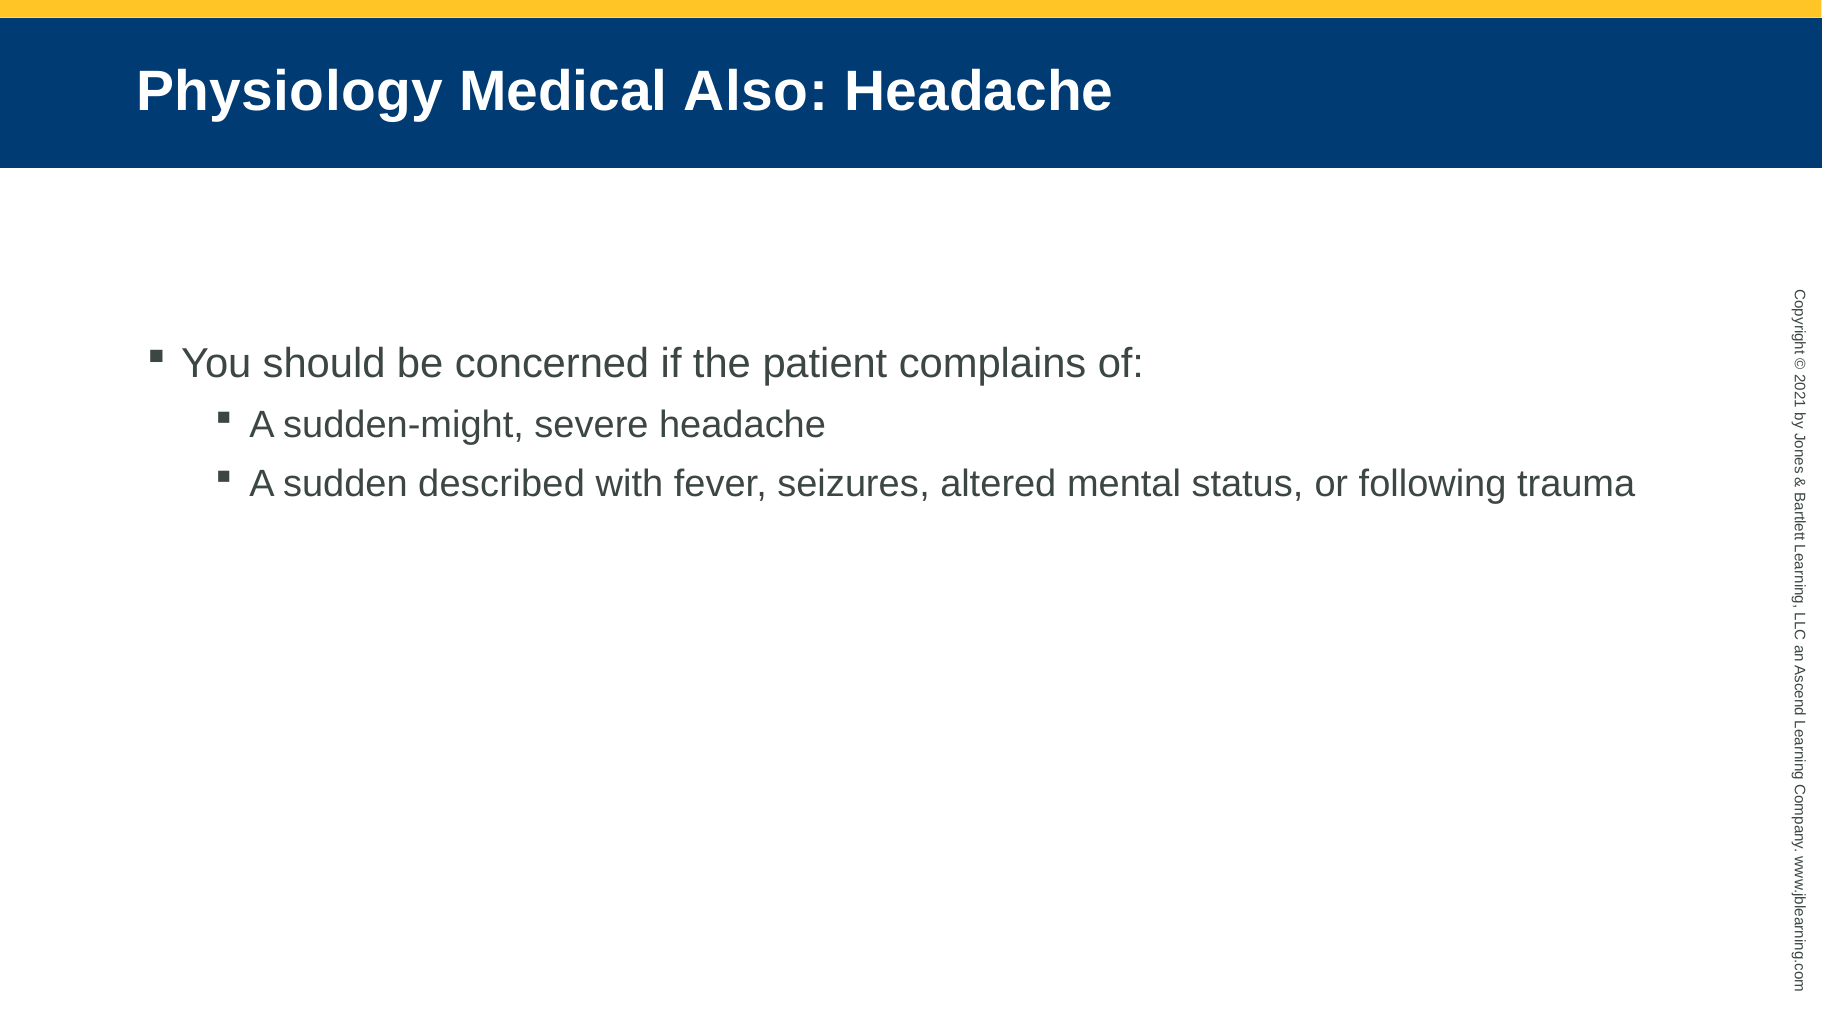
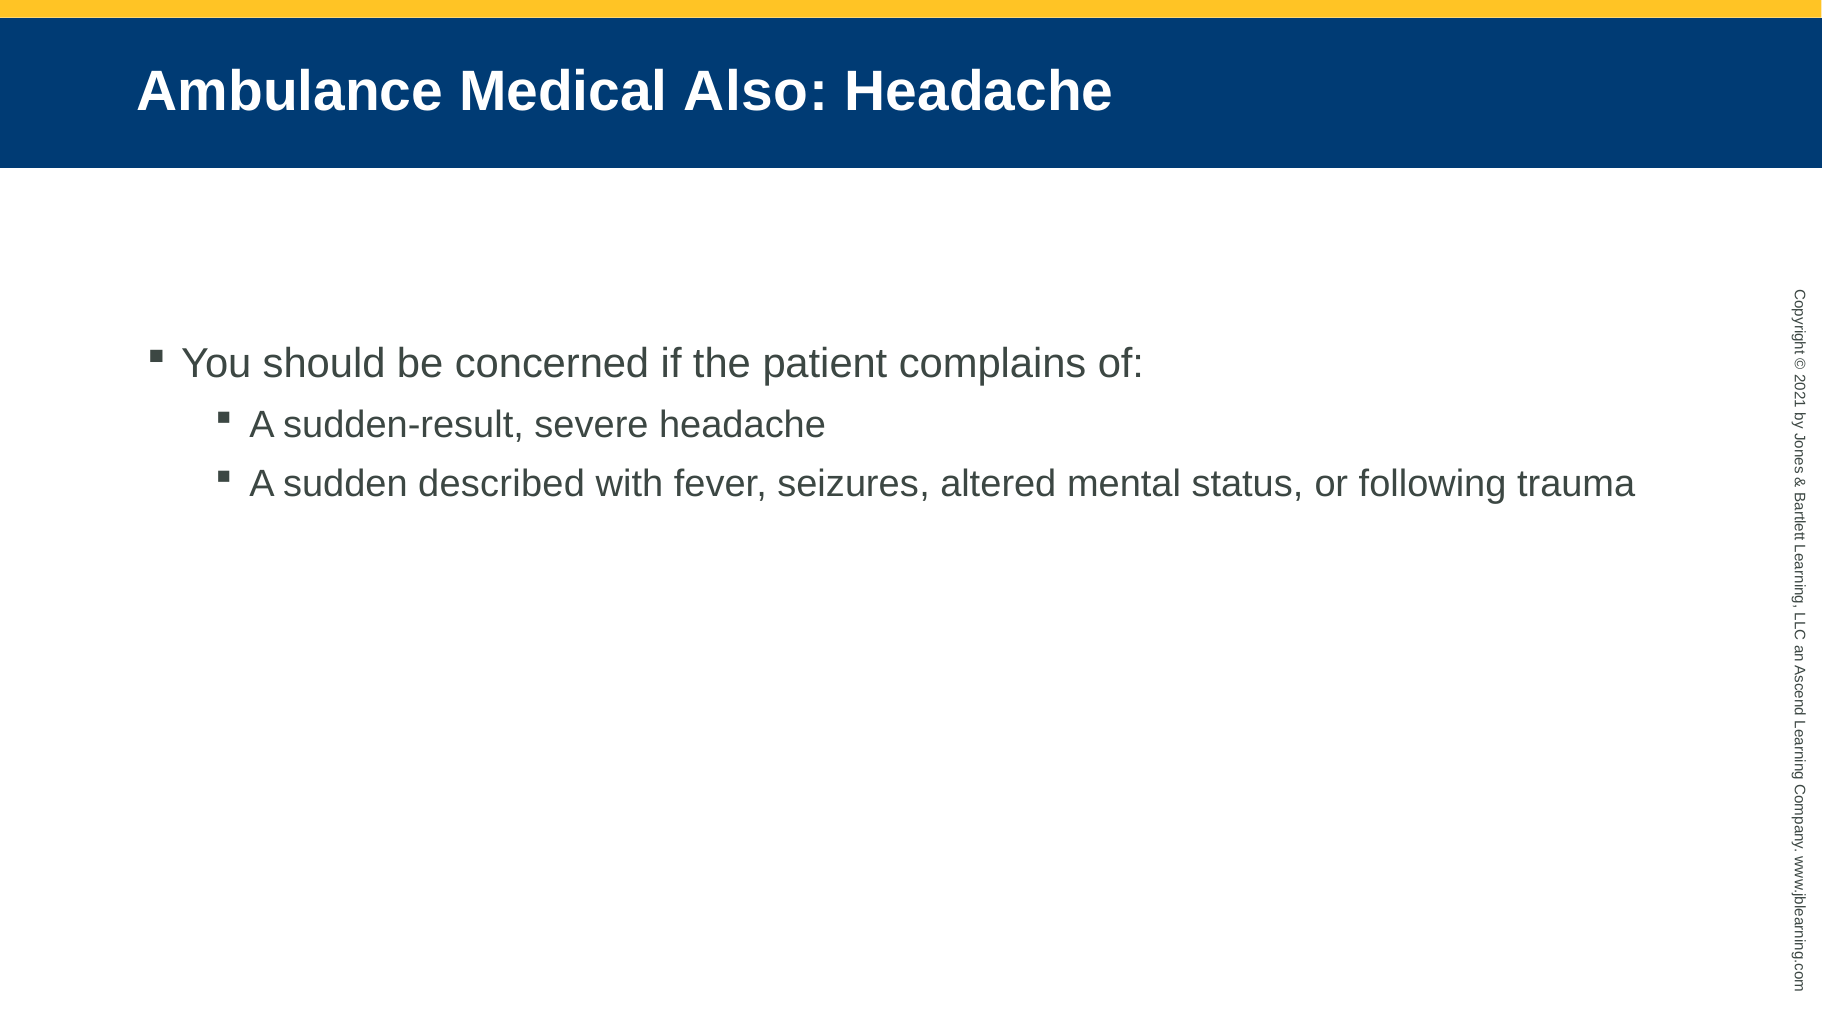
Physiology: Physiology -> Ambulance (290, 92)
sudden-might: sudden-might -> sudden-result (404, 425)
